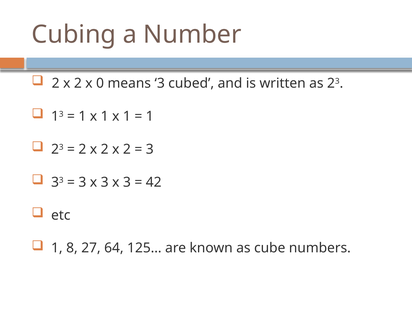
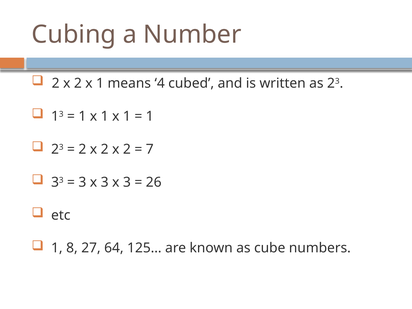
2 x 0: 0 -> 1 (100, 83)
means 3: 3 -> 4 (160, 83)
3: 3 -> 7 (150, 149)
42: 42 -> 26 (154, 182)
